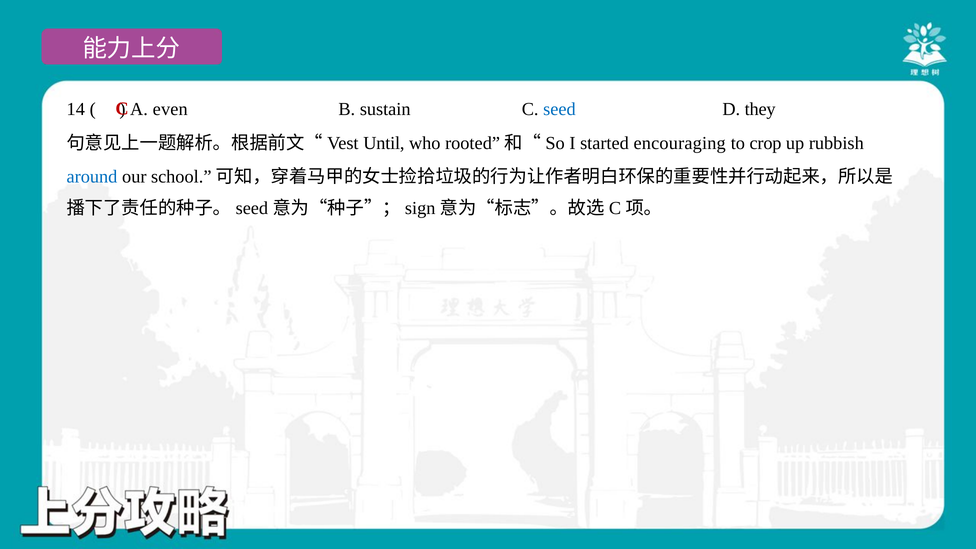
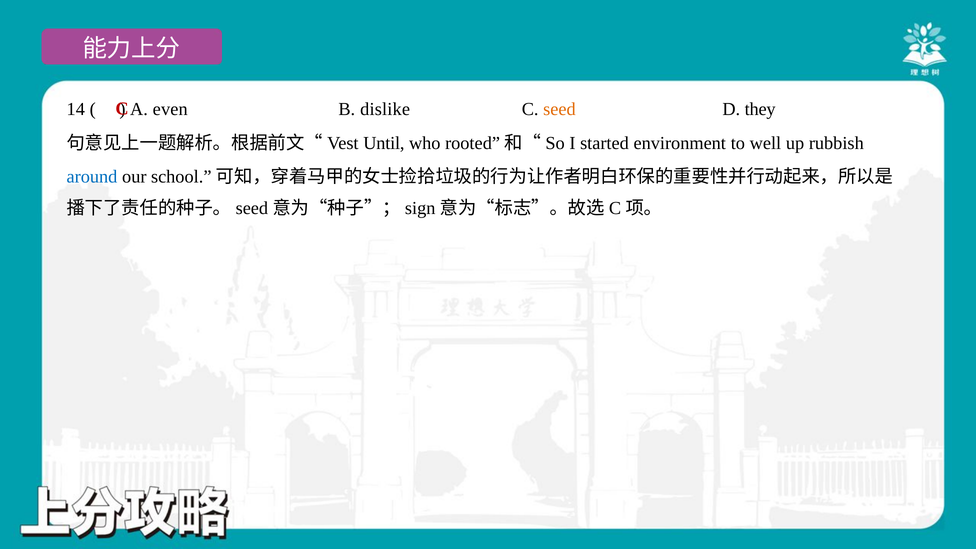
sustain: sustain -> dislike (385, 109)
seed colour: blue -> orange (559, 109)
encouraging: encouraging -> environment (680, 143)
crop: crop -> well (765, 143)
